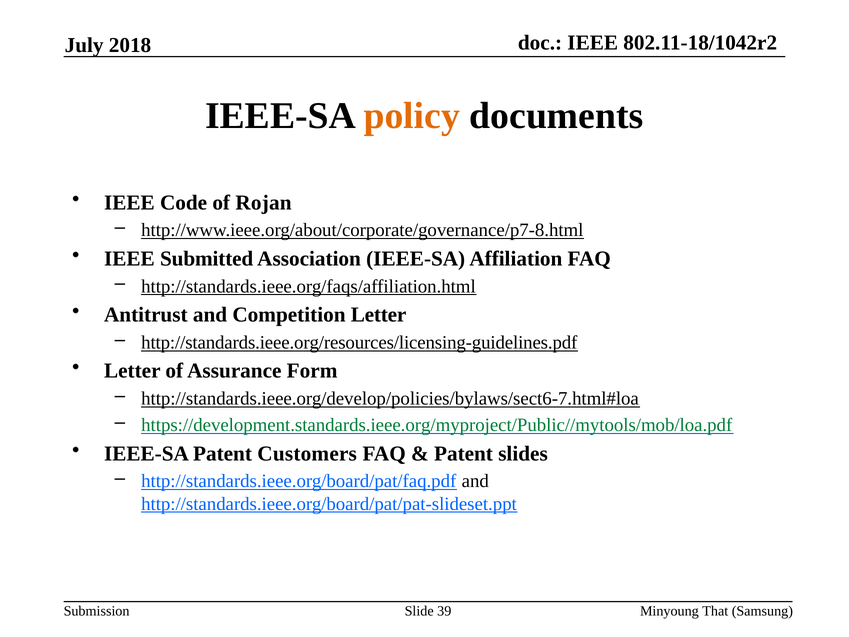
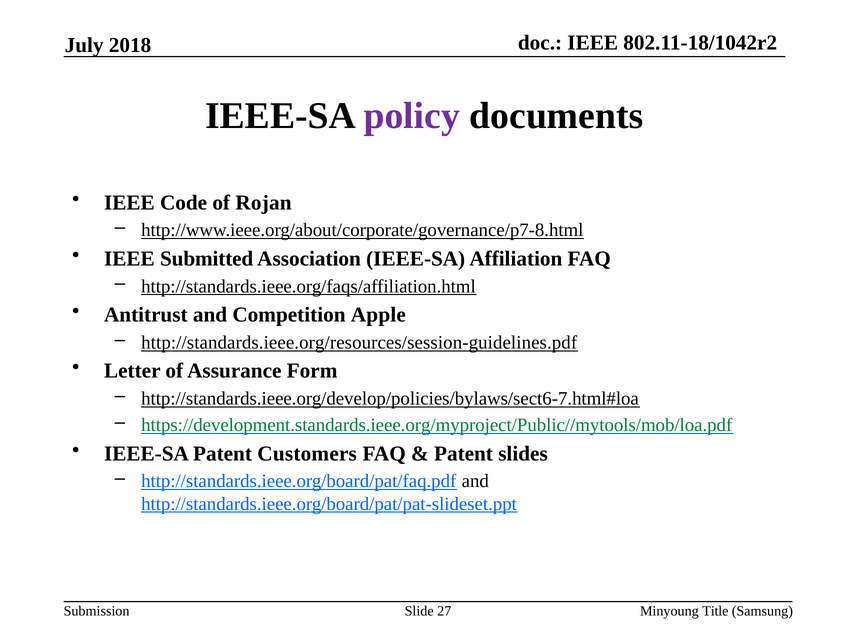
policy colour: orange -> purple (412, 116)
Competition Letter: Letter -> Apple (378, 315)
http://standards.ieee.org/resources/licensing-guidelines.pdf: http://standards.ieee.org/resources/licensing-guidelines.pdf -> http://standards.ieee.org/resources/session-guidelines.pdf (359, 342)
39: 39 -> 27 (444, 611)
That: That -> Title (715, 611)
